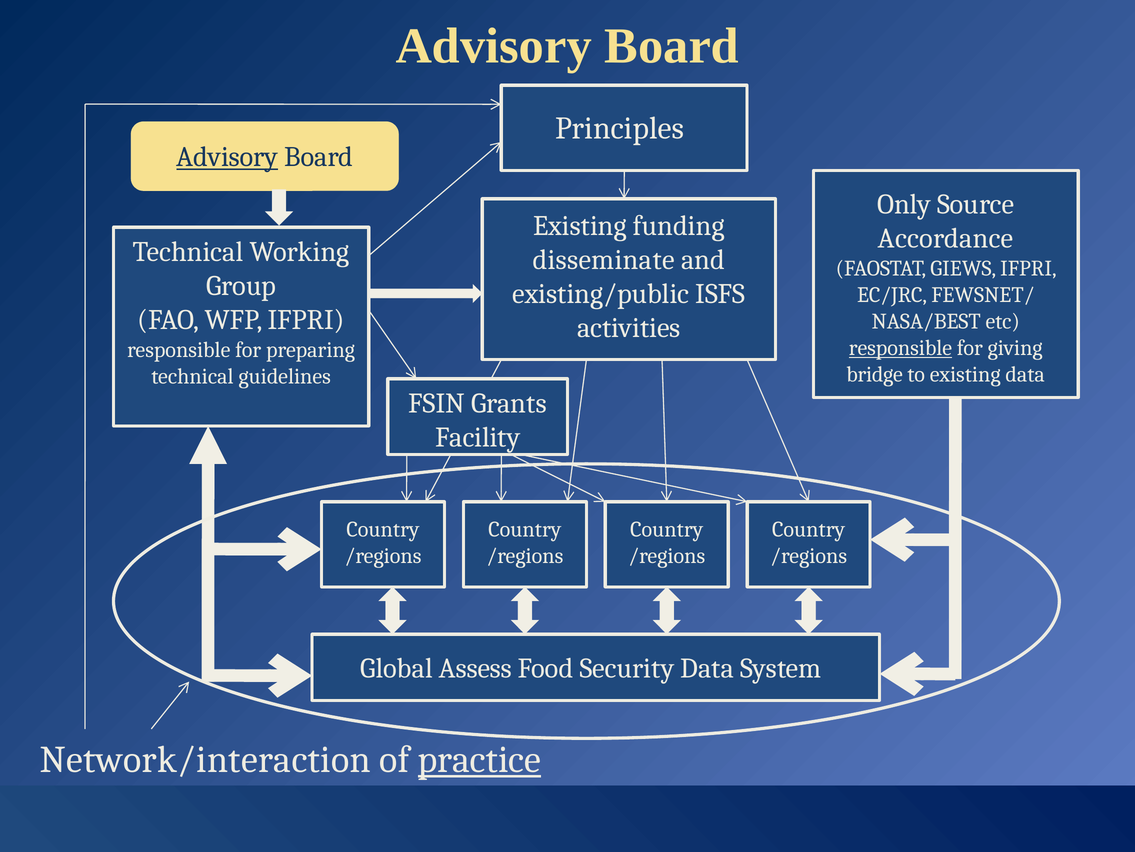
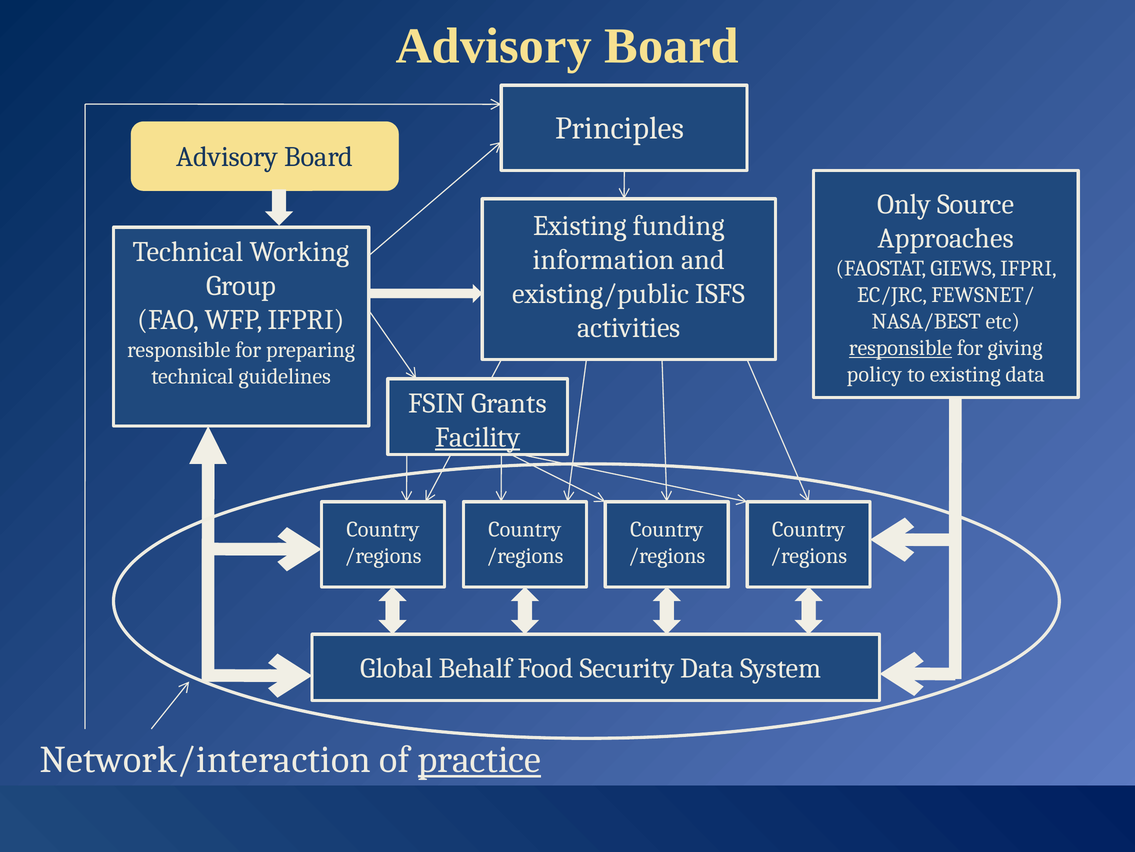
Advisory underline: present -> none (227, 157)
Accordance: Accordance -> Approaches (946, 238)
disseminate: disseminate -> information (604, 260)
bridge: bridge -> policy (874, 374)
Facility underline: none -> present (478, 437)
Assess: Assess -> Behalf (475, 668)
